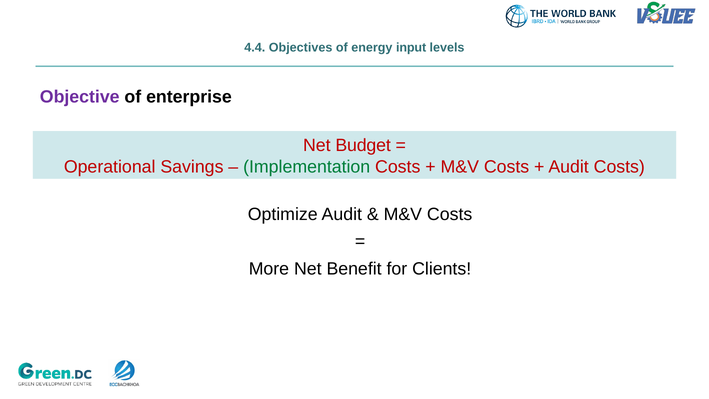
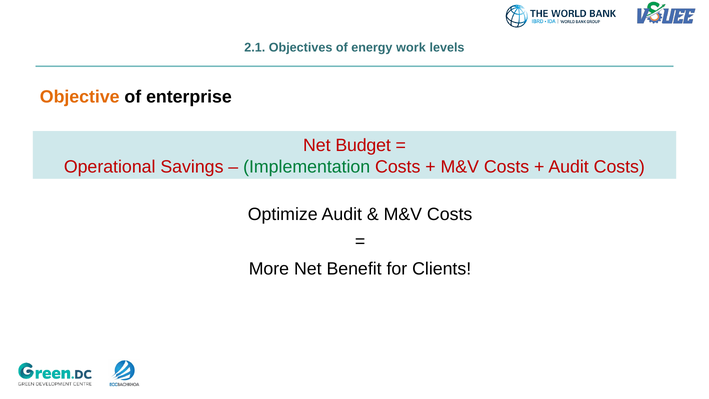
4.4: 4.4 -> 2.1 (255, 47)
input: input -> work (411, 47)
Objective colour: purple -> orange (80, 97)
